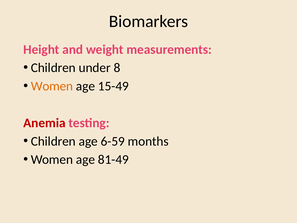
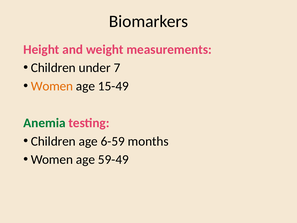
8: 8 -> 7 (117, 68)
Anemia colour: red -> green (44, 123)
81-49: 81-49 -> 59-49 (113, 159)
